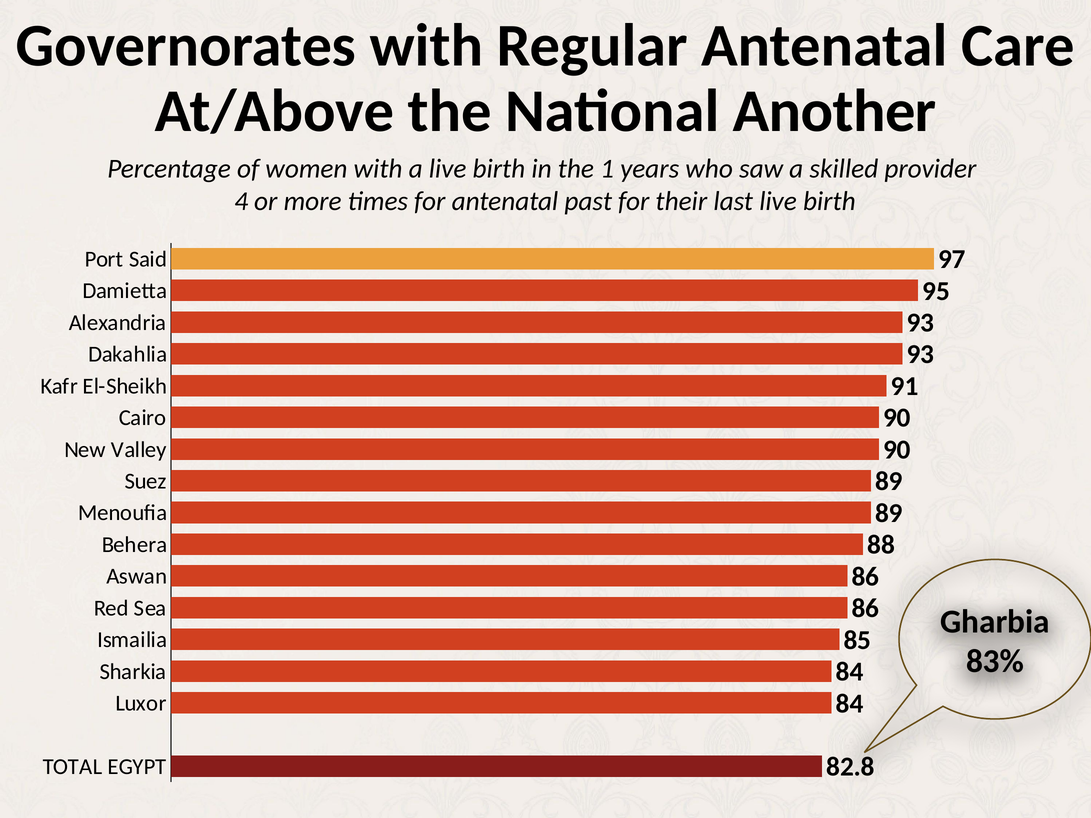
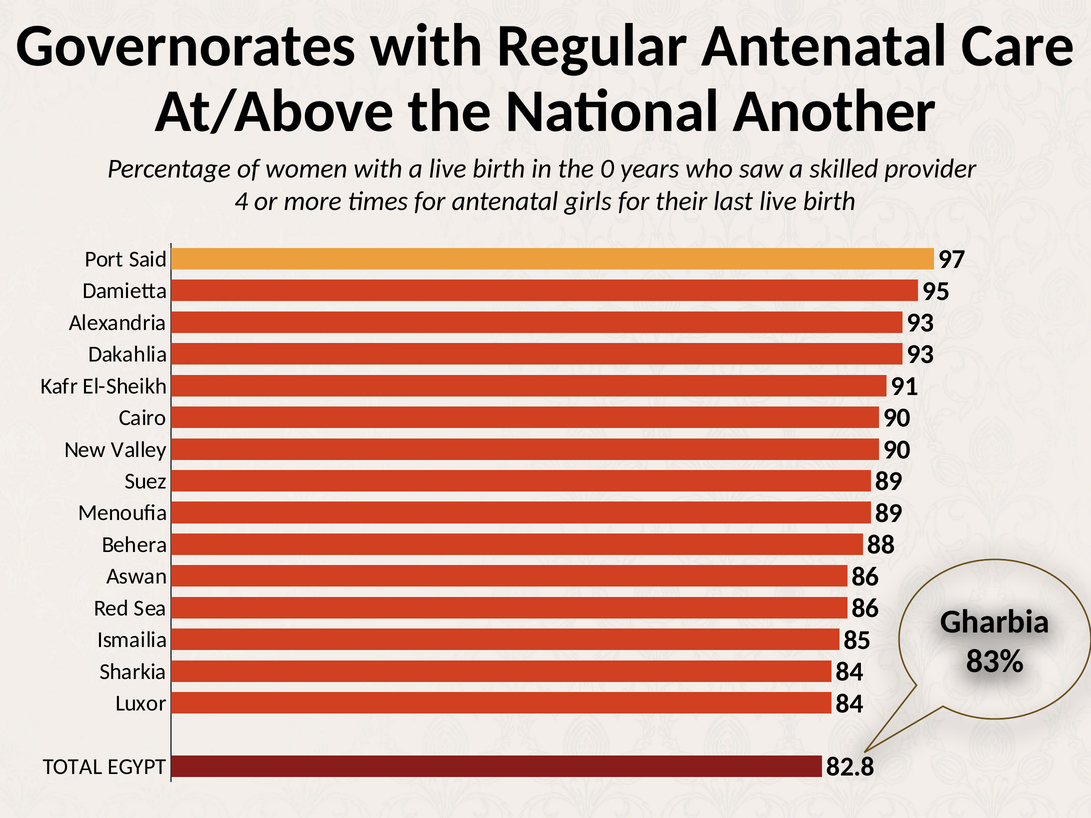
1: 1 -> 0 (607, 169)
past: past -> girls (588, 201)
